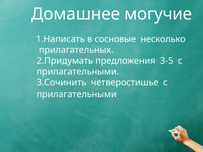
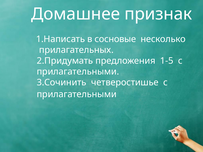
могучие: могучие -> признак (158, 14)
3-5: 3-5 -> 1-5 (167, 61)
